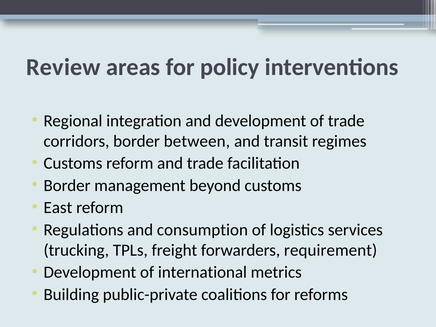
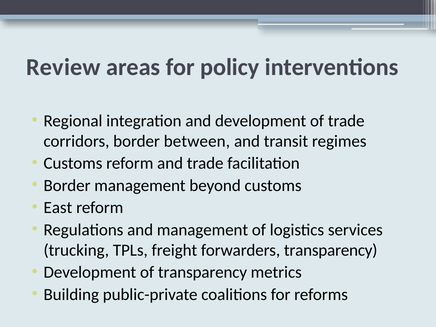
and consumption: consumption -> management (202, 230)
forwarders requirement: requirement -> transparency (331, 250)
of international: international -> transparency (202, 272)
